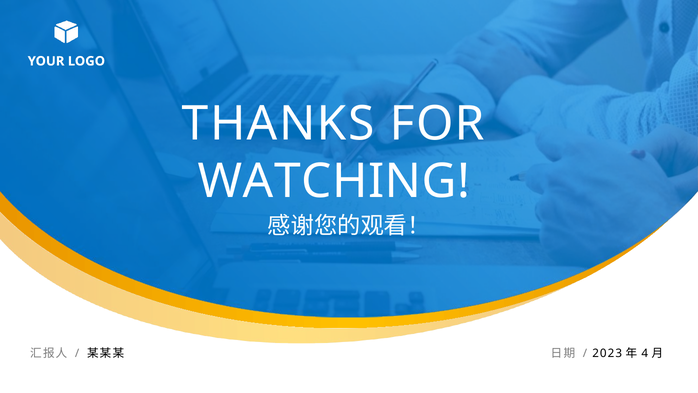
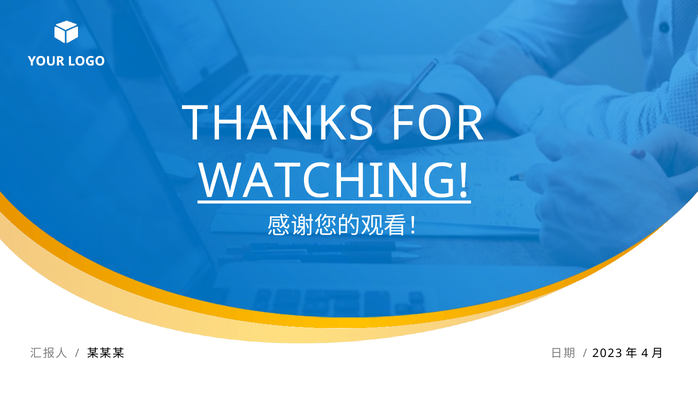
WATCHING underline: none -> present (334, 181)
